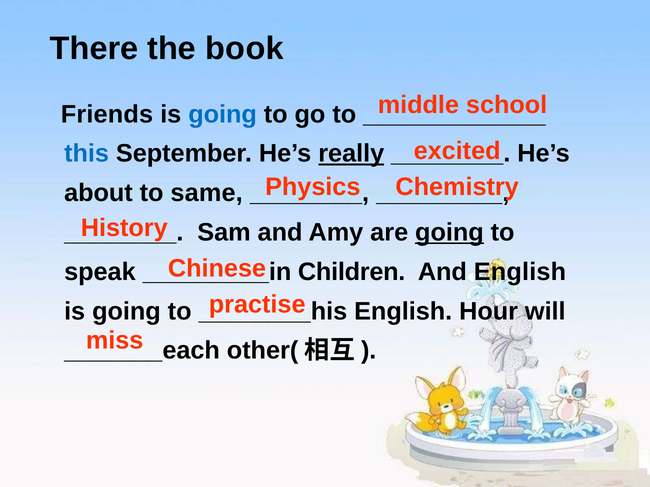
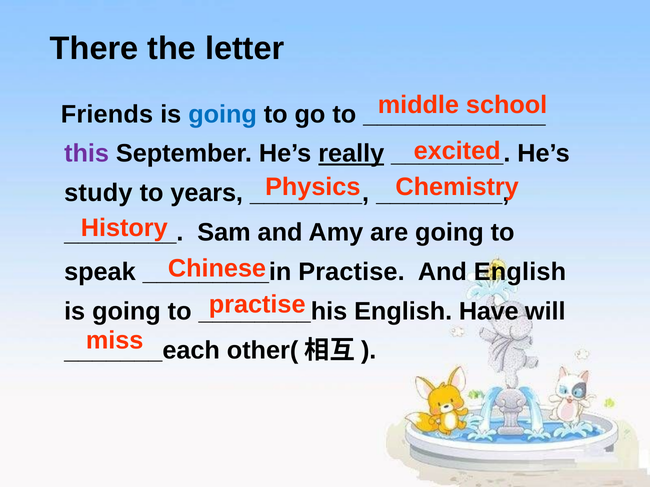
book: book -> letter (245, 49)
this colour: blue -> purple (87, 154)
about: about -> study (98, 193)
same: same -> years (207, 193)
going underline: present -> none (449, 233)
Children: Children -> Practise (351, 272)
Hour: Hour -> Have (489, 312)
